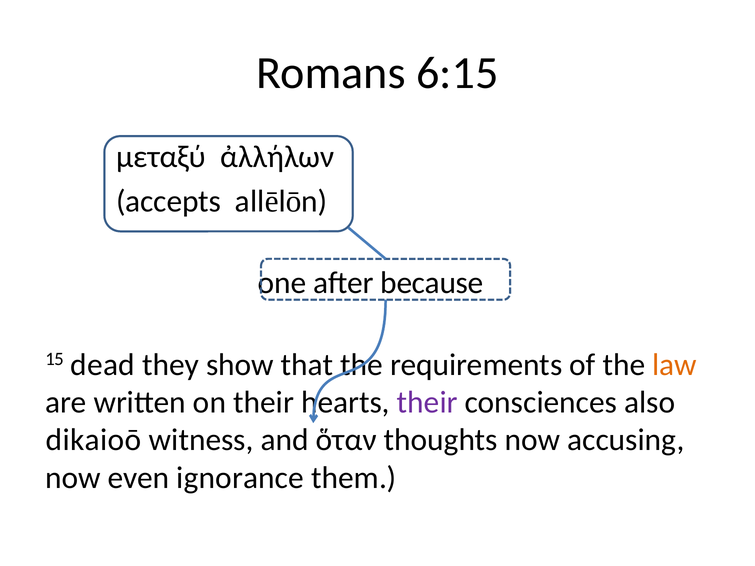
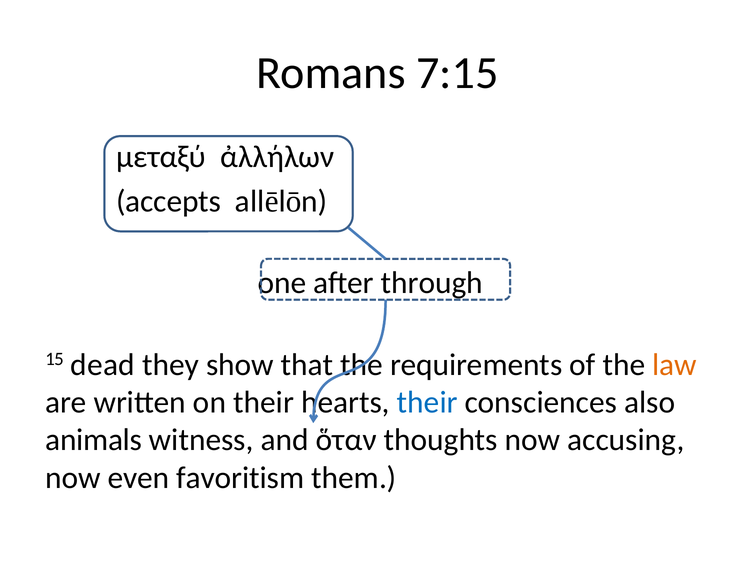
6:15: 6:15 -> 7:15 (457, 73)
because: because -> through (432, 283)
their colour: purple -> blue (427, 403)
dikaioō: dikaioō -> animals (94, 440)
ignorance: ignorance -> favoritism (240, 478)
